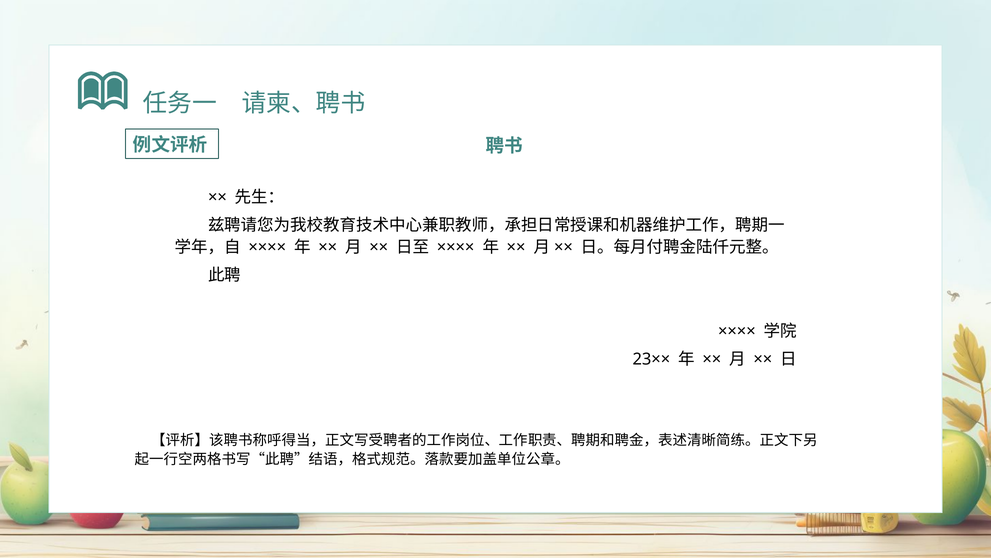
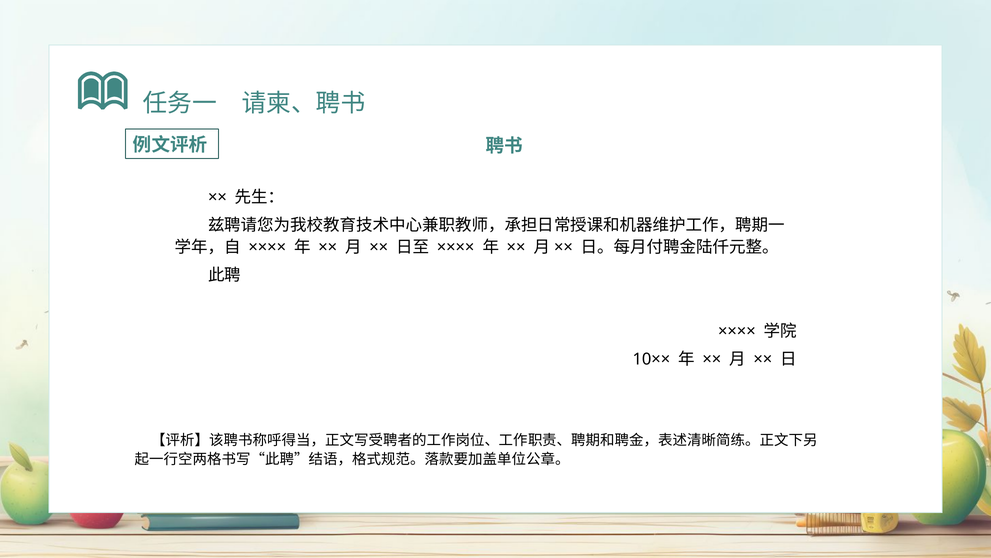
23××: 23×× -> 10×× (651, 359)
